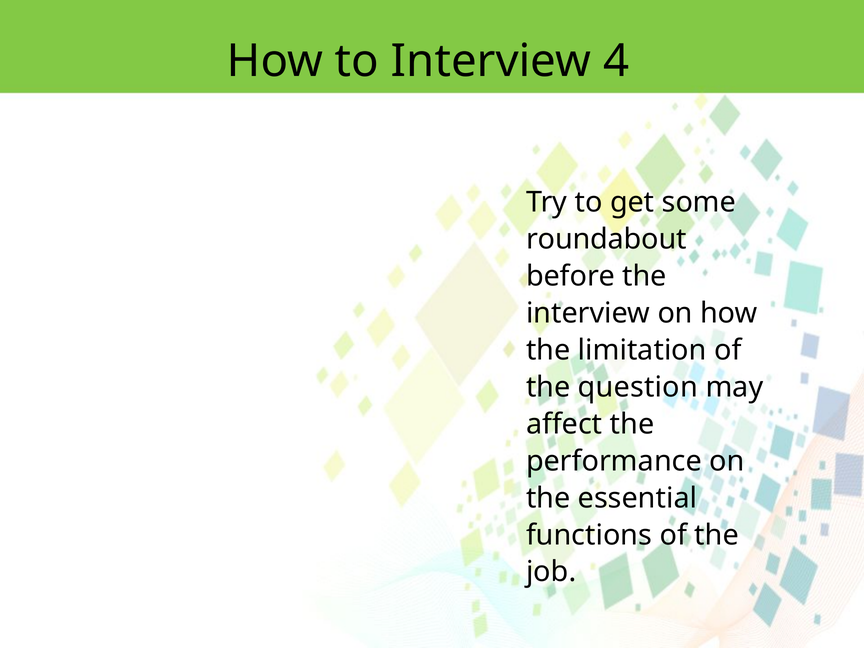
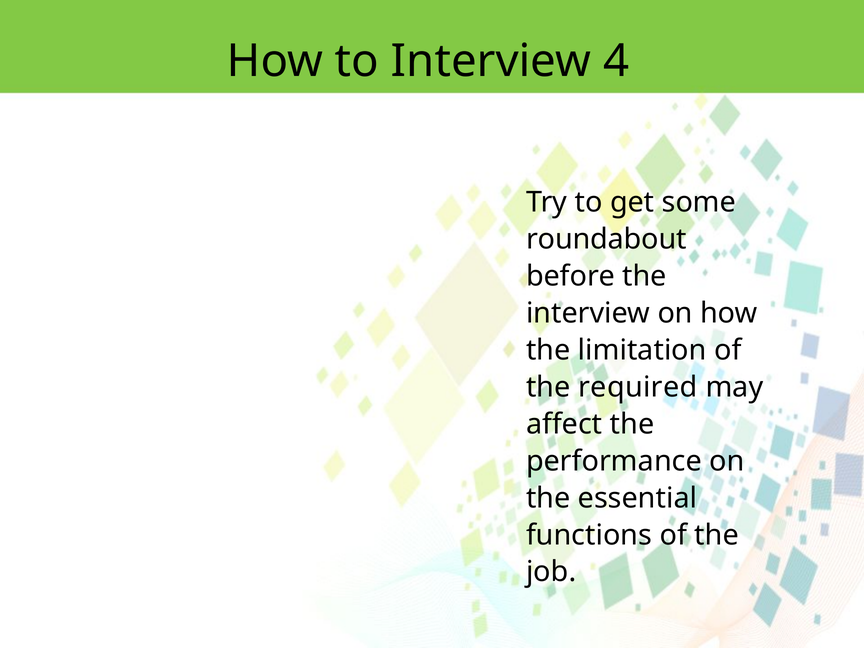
question: question -> required (638, 387)
